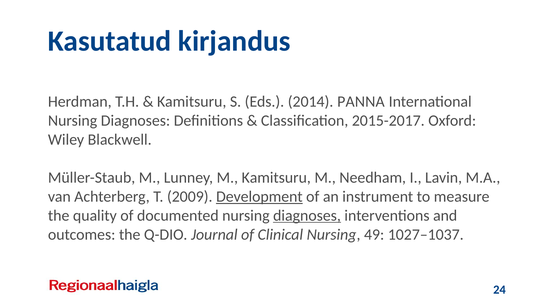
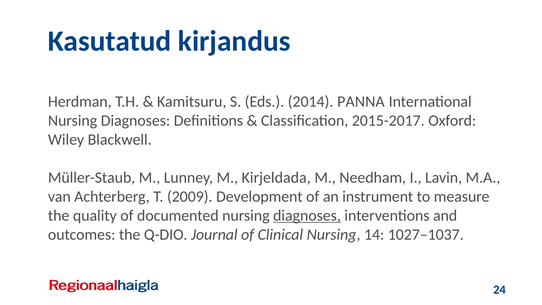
M Kamitsuru: Kamitsuru -> Kirjeldada (276, 178)
Development underline: present -> none (259, 196)
49: 49 -> 14 (374, 234)
